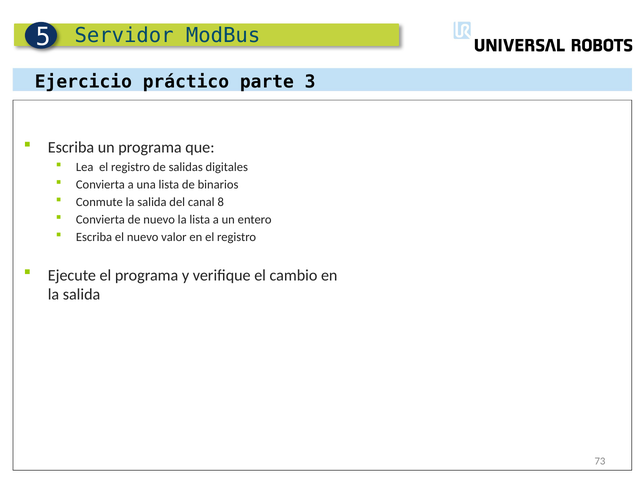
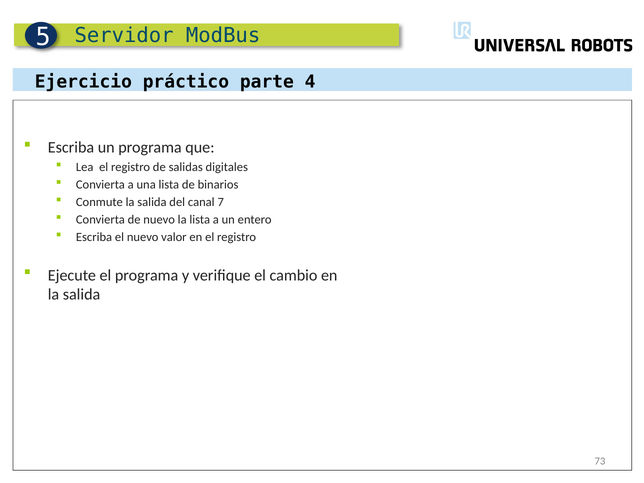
3: 3 -> 4 (310, 82)
8: 8 -> 7 (221, 202)
